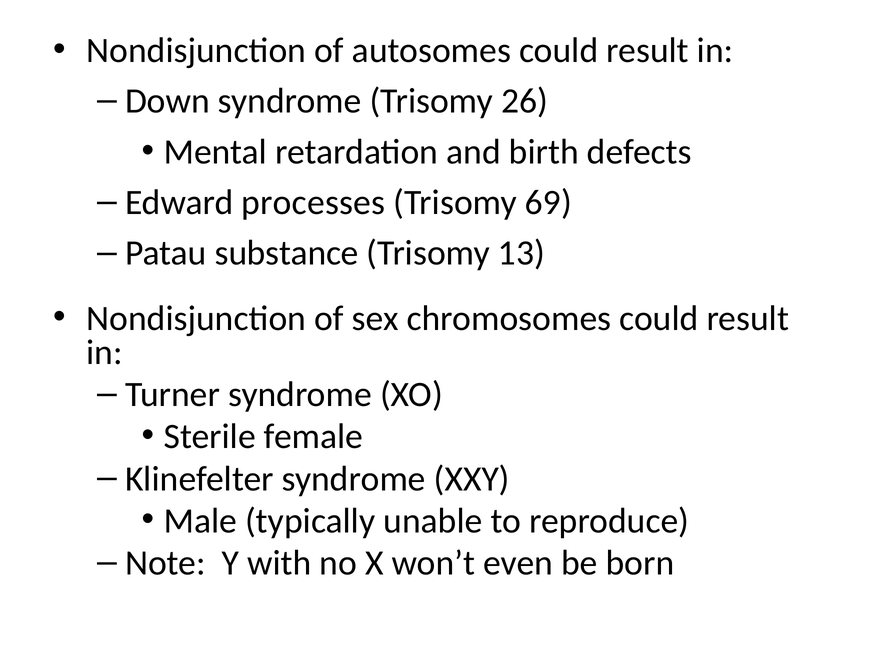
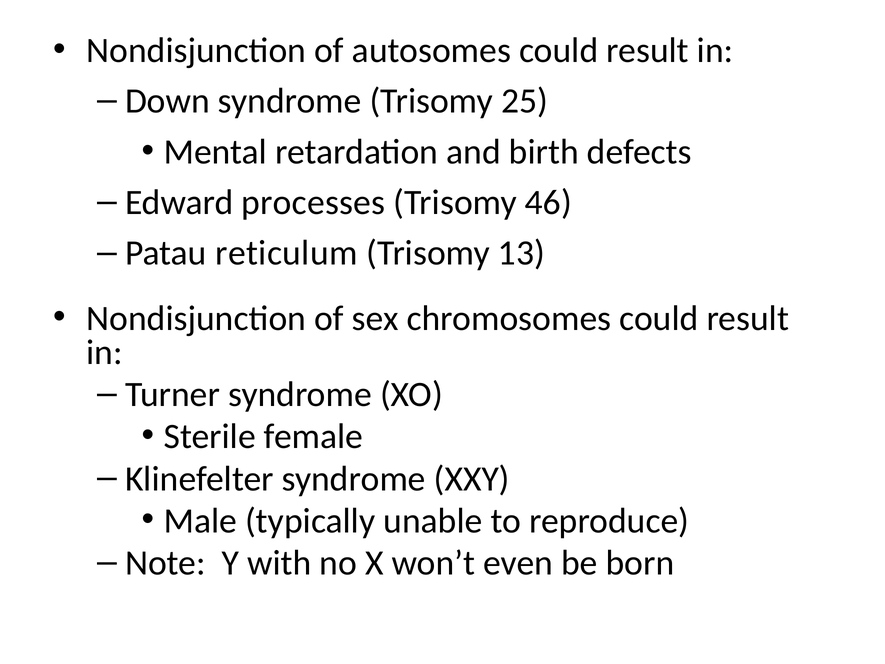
26: 26 -> 25 (524, 101)
69: 69 -> 46 (548, 202)
substance: substance -> reticulum (286, 253)
